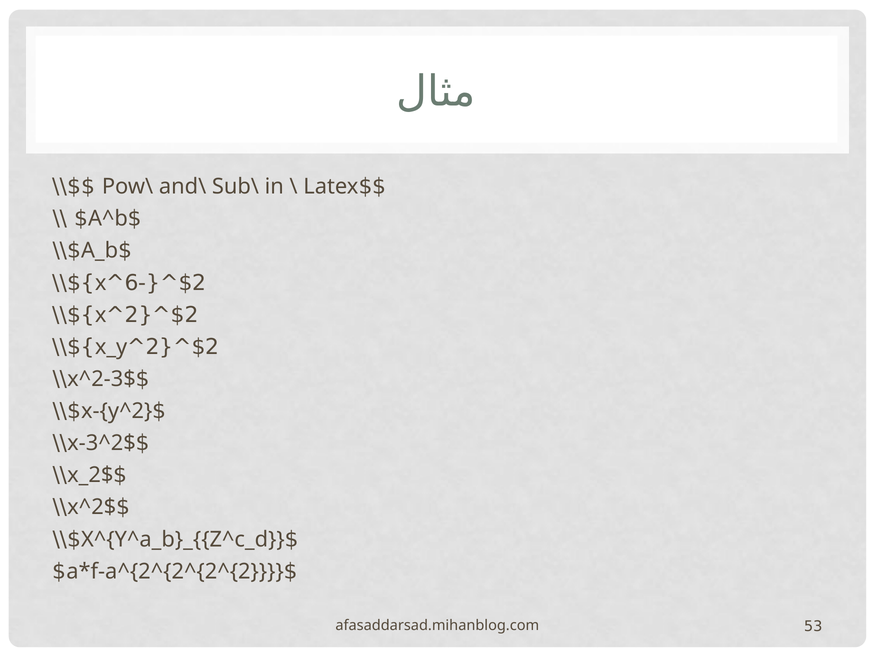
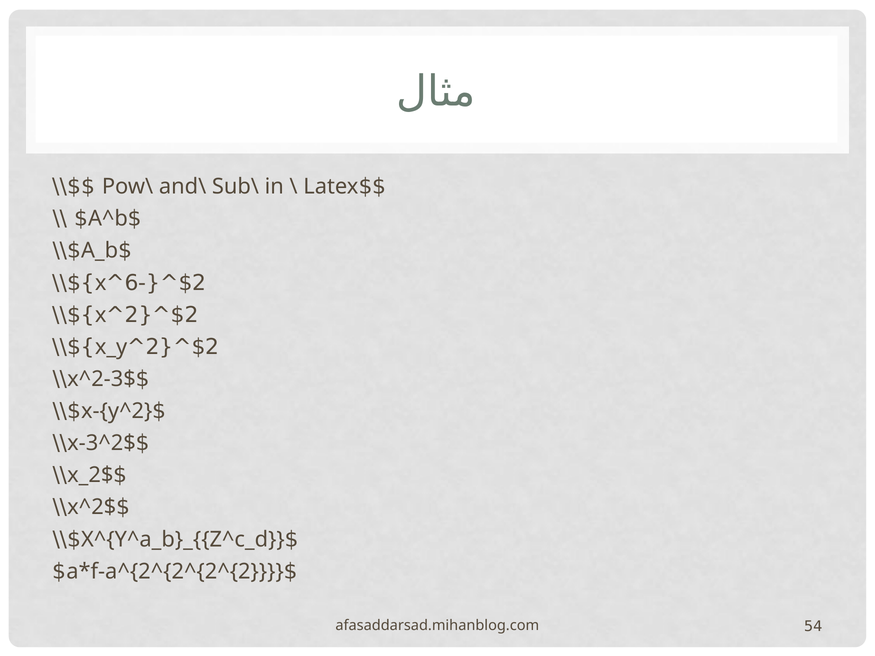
53: 53 -> 54 (813, 627)
